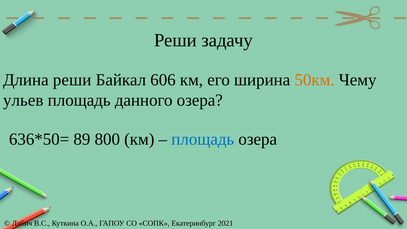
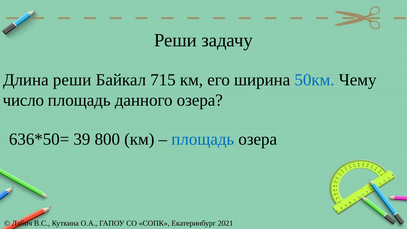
606: 606 -> 715 (163, 80)
50км colour: orange -> blue (315, 80)
ульев: ульев -> число (23, 100)
89: 89 -> 39 (82, 139)
